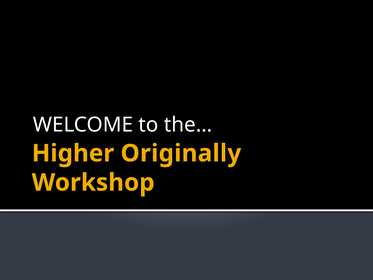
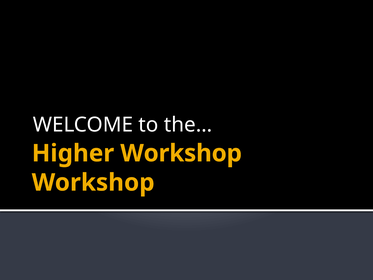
Higher Originally: Originally -> Workshop (181, 153)
